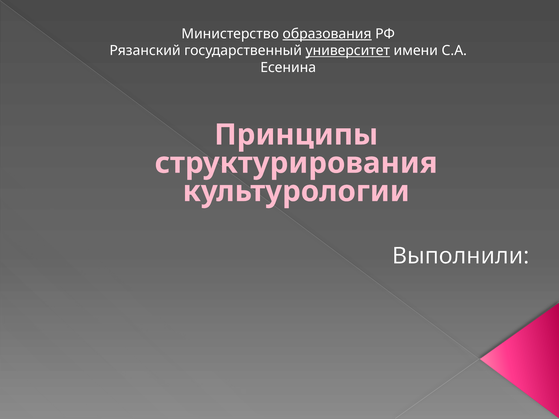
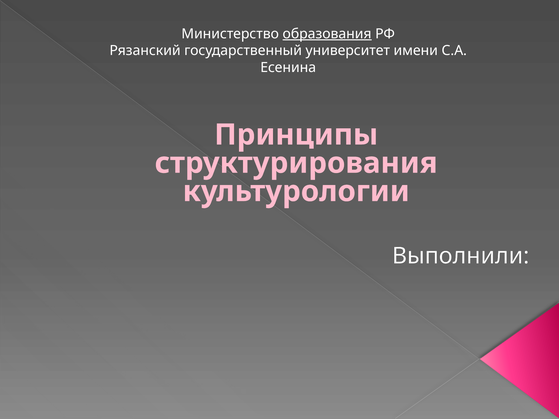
университет underline: present -> none (348, 51)
